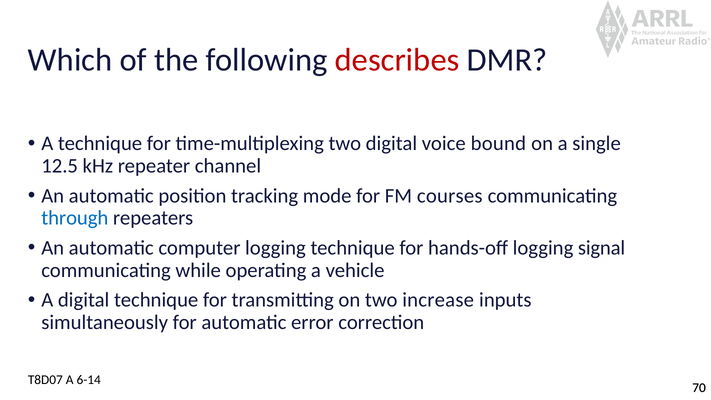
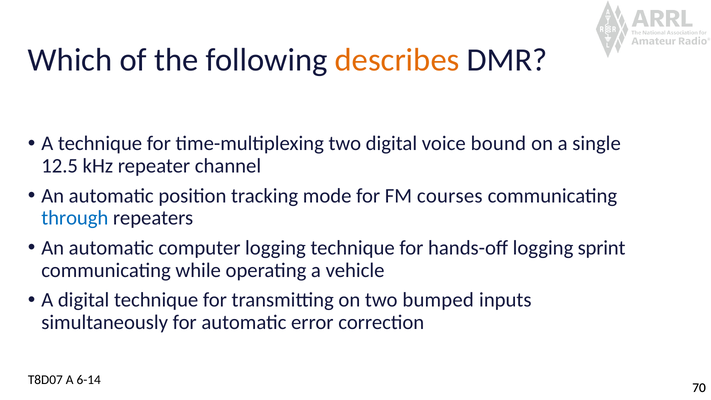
describes colour: red -> orange (397, 60)
signal: signal -> sprint (602, 248)
increase: increase -> bumped (438, 300)
